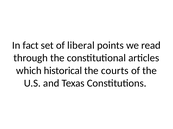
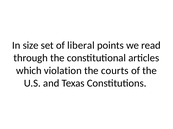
fact: fact -> size (31, 46)
historical: historical -> violation (63, 71)
